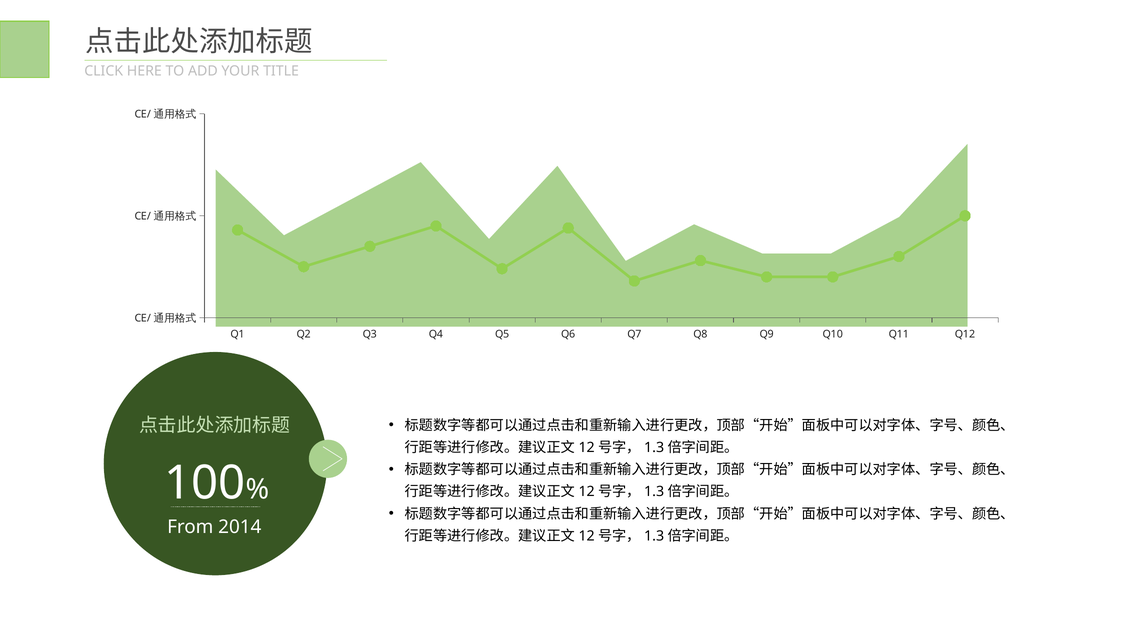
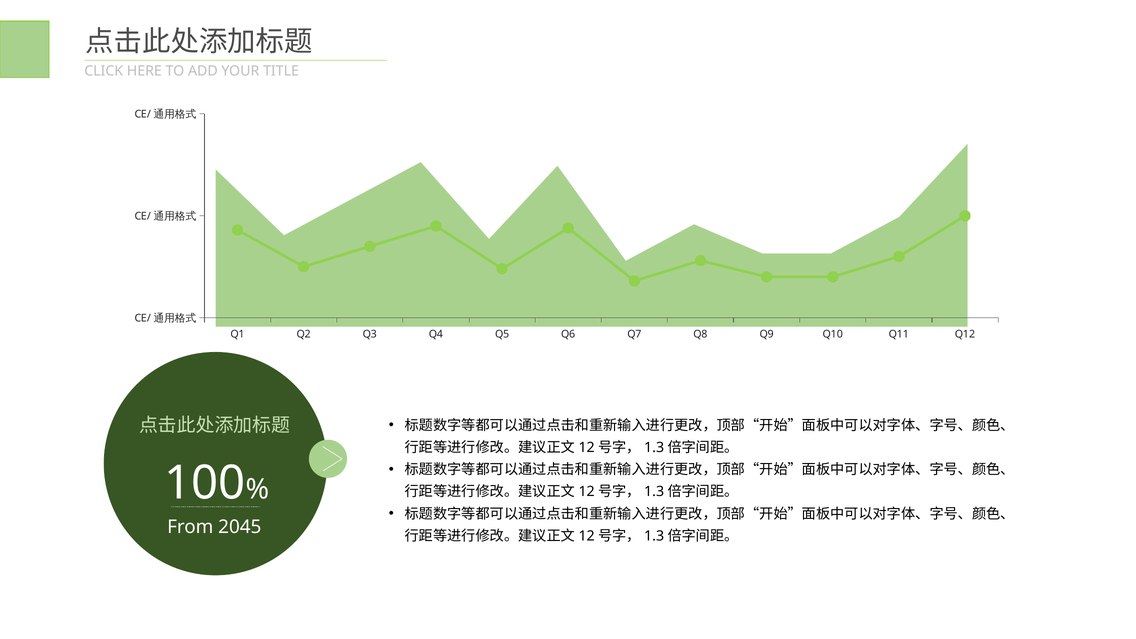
2014: 2014 -> 2045 (240, 527)
